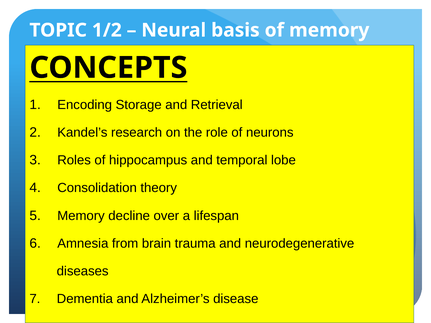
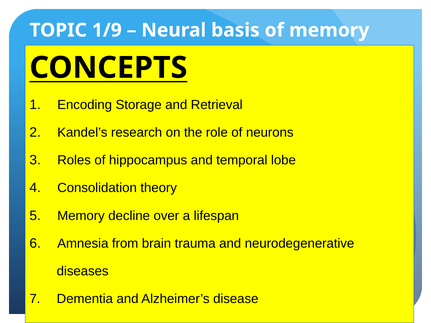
1/2: 1/2 -> 1/9 (107, 30)
